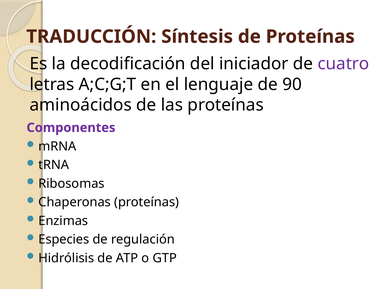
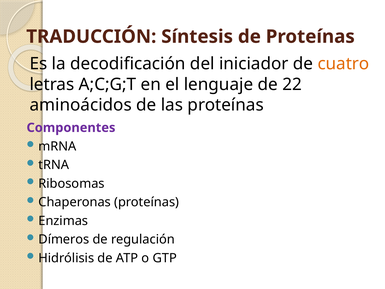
cuatro colour: purple -> orange (343, 64)
90: 90 -> 22 (292, 84)
Especies: Especies -> Dímeros (64, 239)
